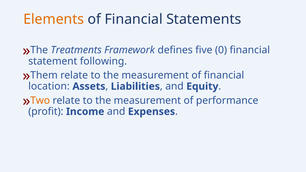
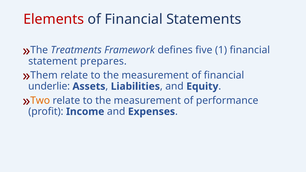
Elements colour: orange -> red (54, 19)
0: 0 -> 1 (221, 50)
following: following -> prepares (103, 61)
location: location -> underlie (49, 86)
